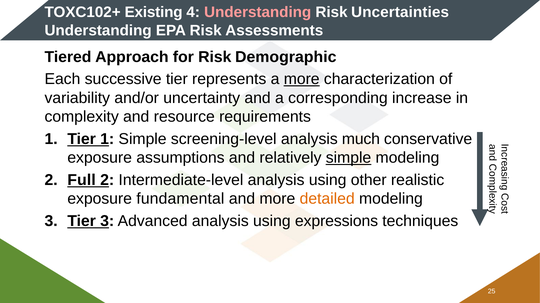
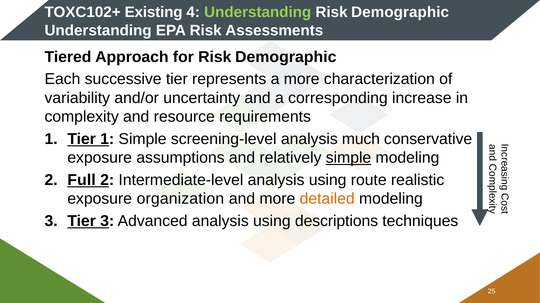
Understanding colour: pink -> light green (258, 12)
Uncertainties: Uncertainties -> Demographic (400, 12)
more underline: present -> none (302, 79)
other: other -> route (369, 180)
fundamental: fundamental -> organization (180, 199)
expressions: expressions -> descriptions (337, 222)
